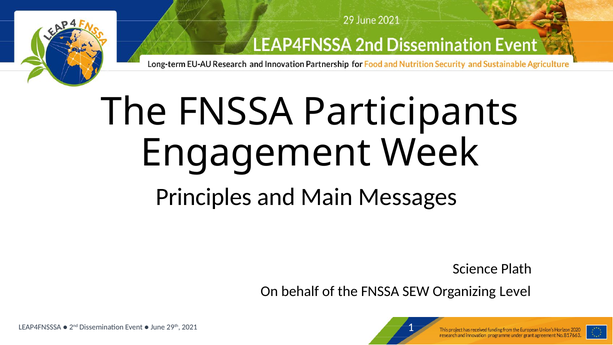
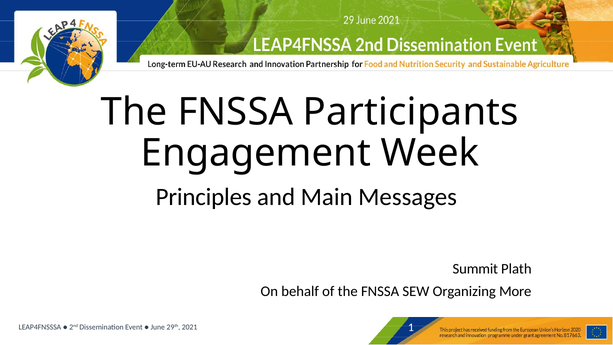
Science: Science -> Summit (475, 269)
Level: Level -> More (515, 291)
